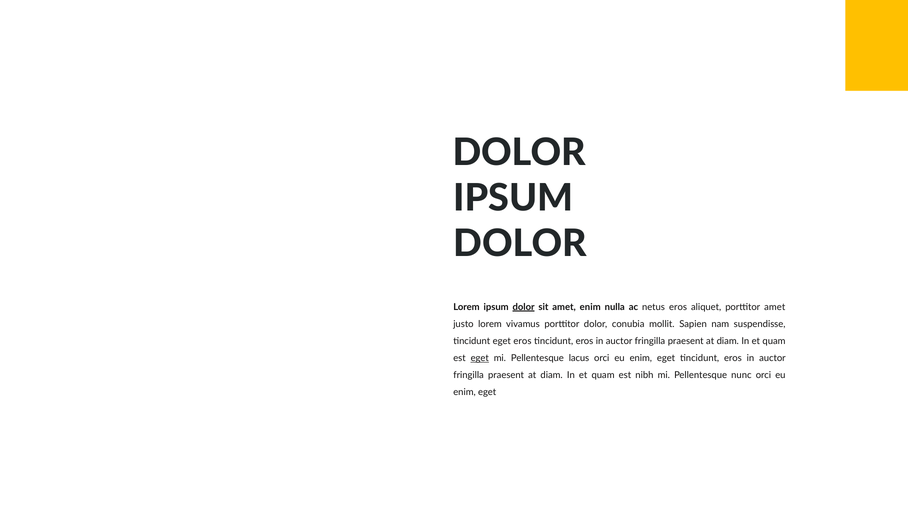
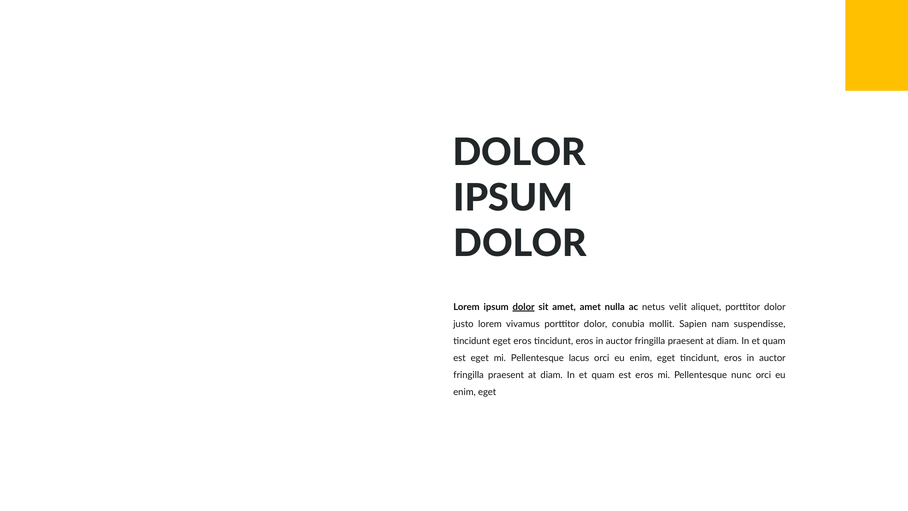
amet enim: enim -> amet (590, 307)
netus eros: eros -> velit (678, 307)
aliquet porttitor amet: amet -> dolor (775, 307)
eget underline: present -> none (480, 358)
est nibh: nibh -> eros (644, 375)
